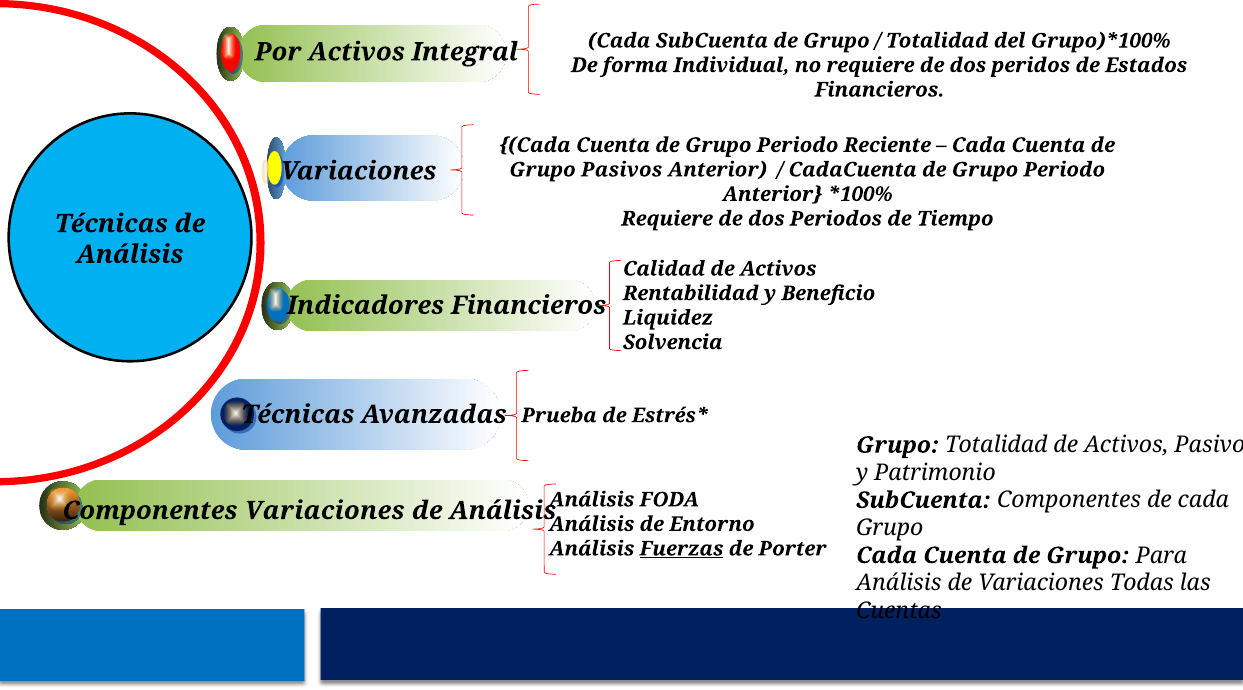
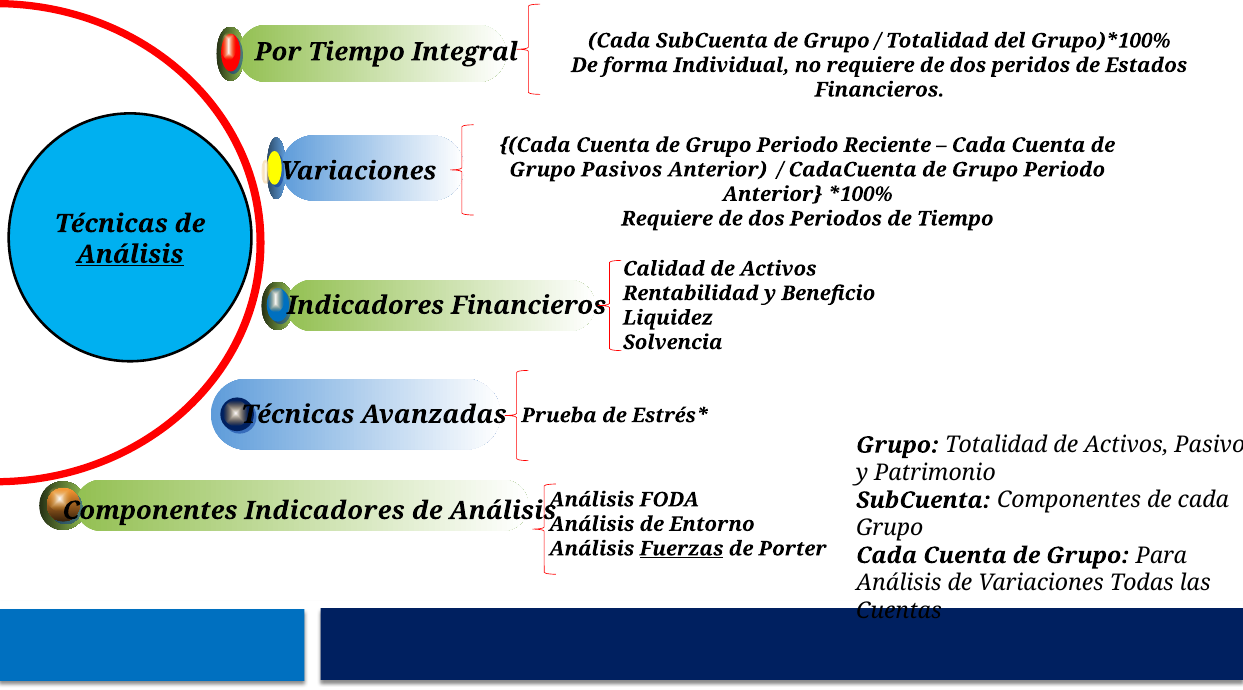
Por Activos: Activos -> Tiempo (357, 52)
Análisis underline: none -> present (130, 255)
Componentes Variaciones: Variaciones -> Indicadores (325, 511)
